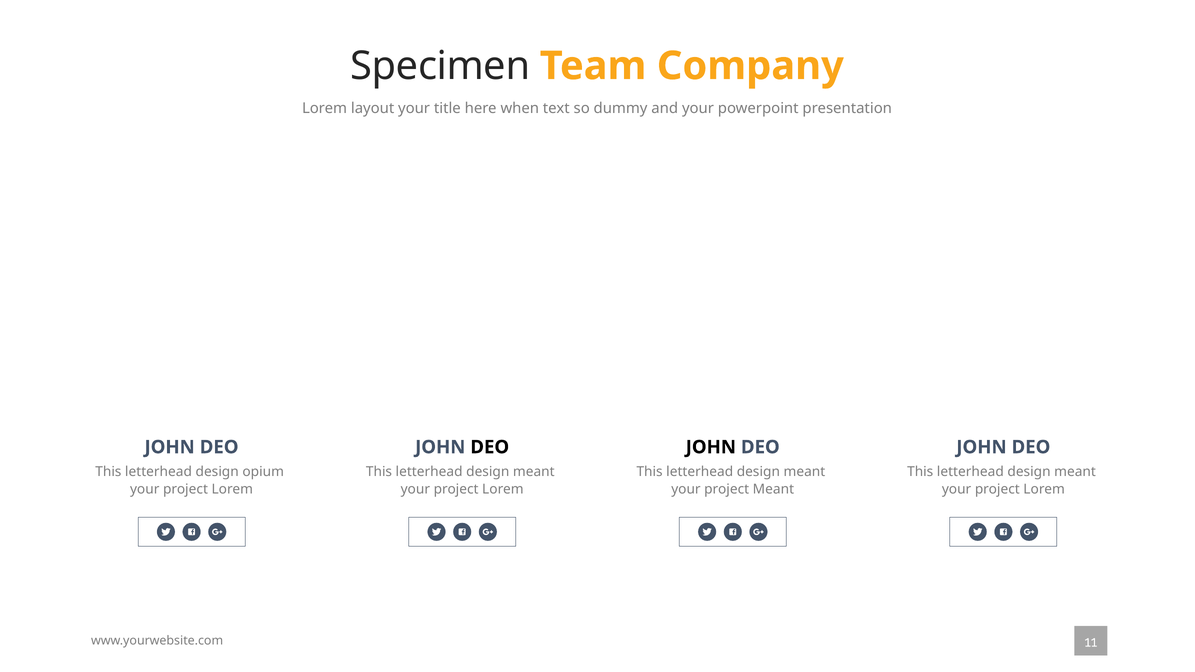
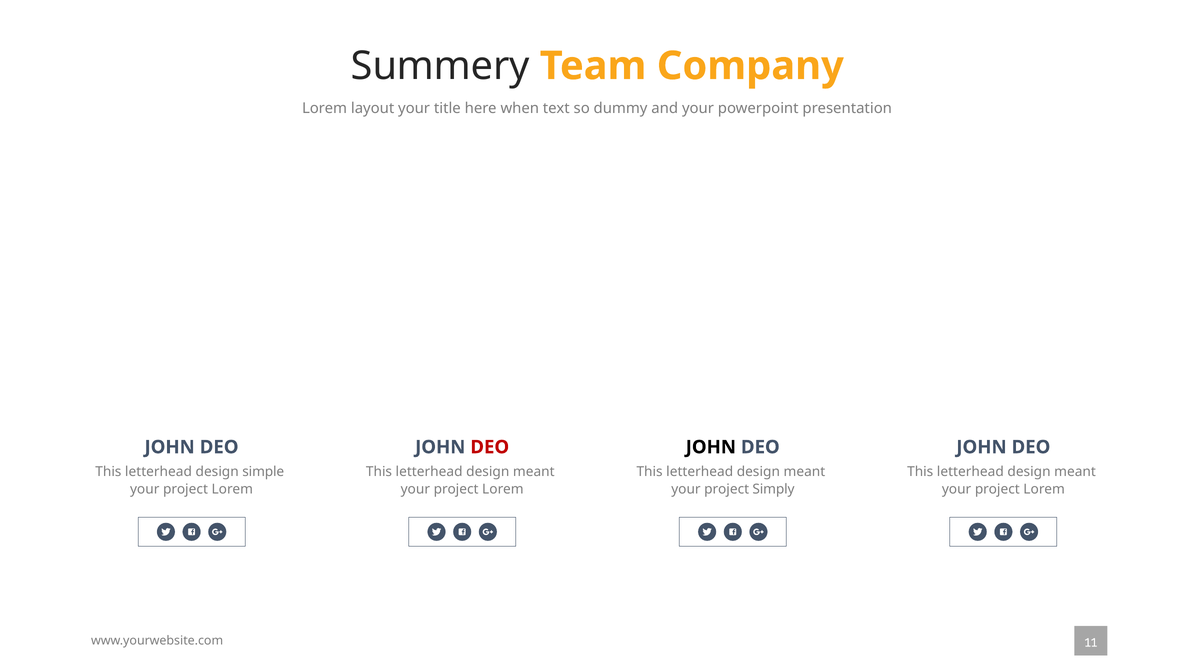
Specimen: Specimen -> Summery (440, 66)
DEO colour: black -> red (490, 447)
opium: opium -> simple (263, 472)
project Meant: Meant -> Simply (774, 490)
